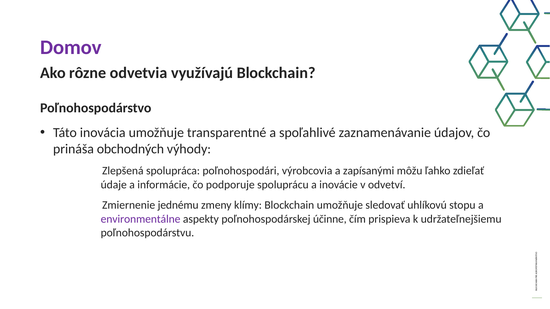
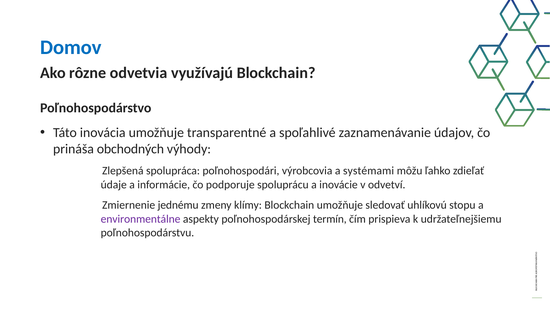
Domov colour: purple -> blue (71, 47)
zapísanými: zapísanými -> systémami (369, 171)
účinne: účinne -> termín (330, 219)
